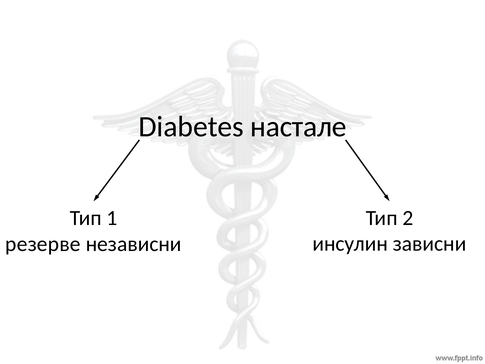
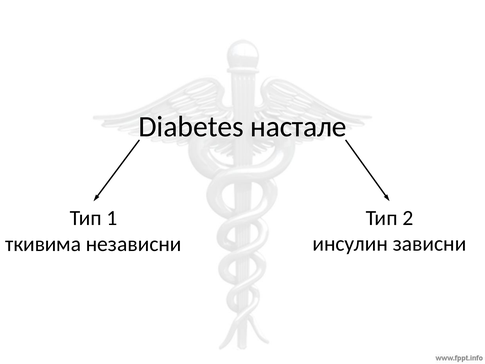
резерве: резерве -> ткивима (43, 244)
